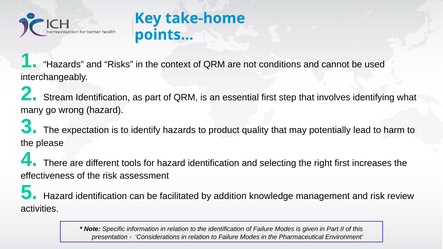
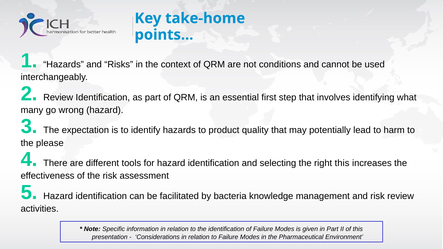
2 Stream: Stream -> Review (58, 97)
right first: first -> this (342, 163)
addition: addition -> bacteria (230, 196)
